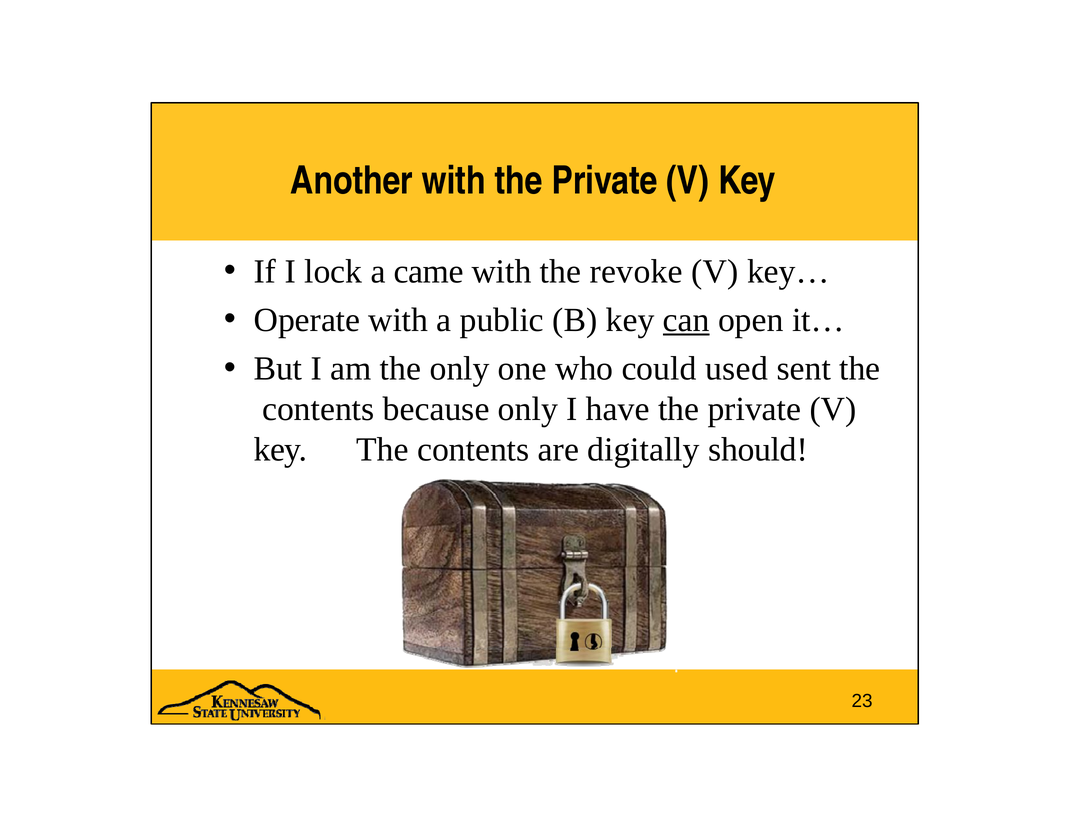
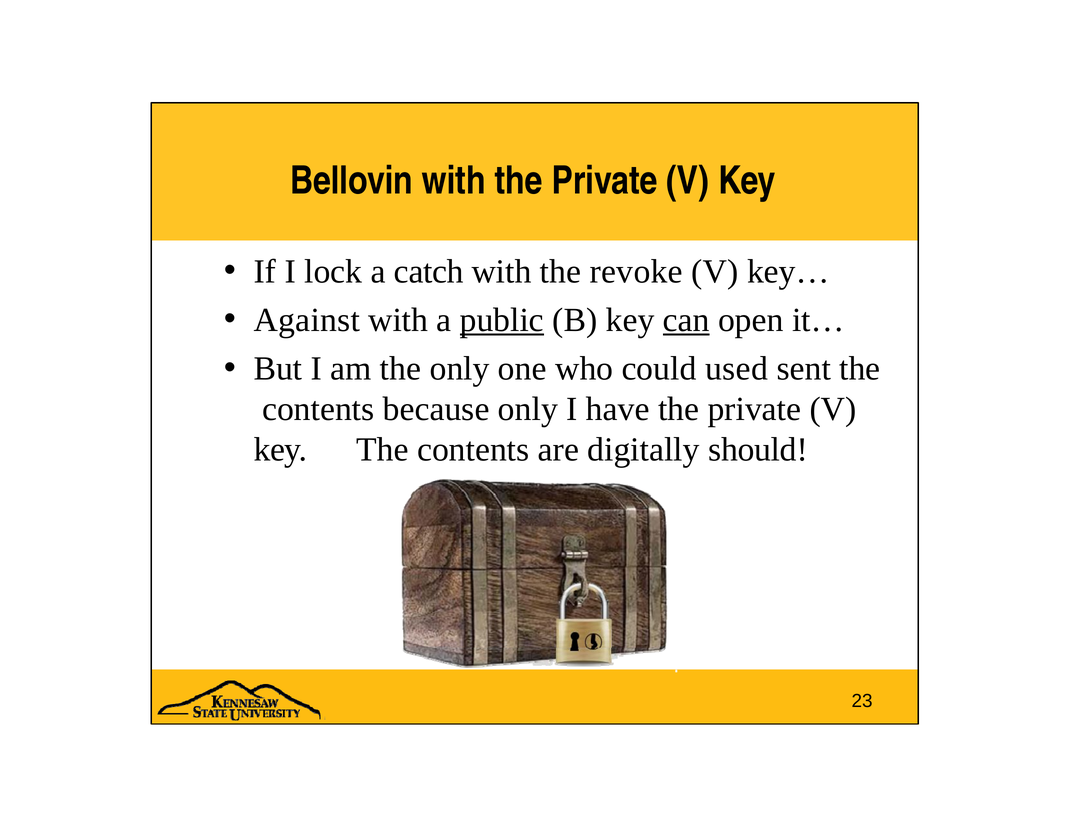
Another: Another -> Bellovin (352, 181)
came: came -> catch (429, 271)
Operate: Operate -> Against (307, 320)
public underline: none -> present (502, 320)
